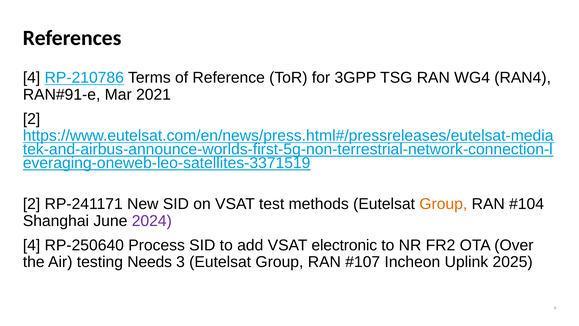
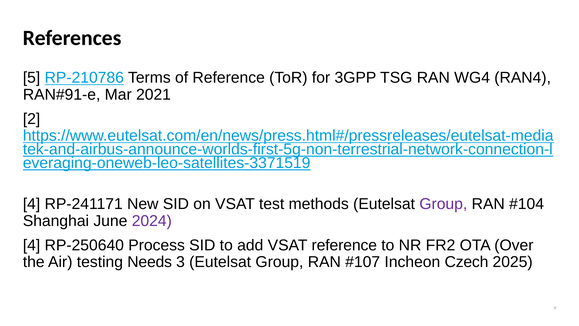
4: 4 -> 5 (32, 78)
2: 2 -> 4 (32, 204)
Group colour: orange -> purple (443, 204)
VSAT electronic: electronic -> reference (344, 245)
Uplink: Uplink -> Czech (466, 262)
